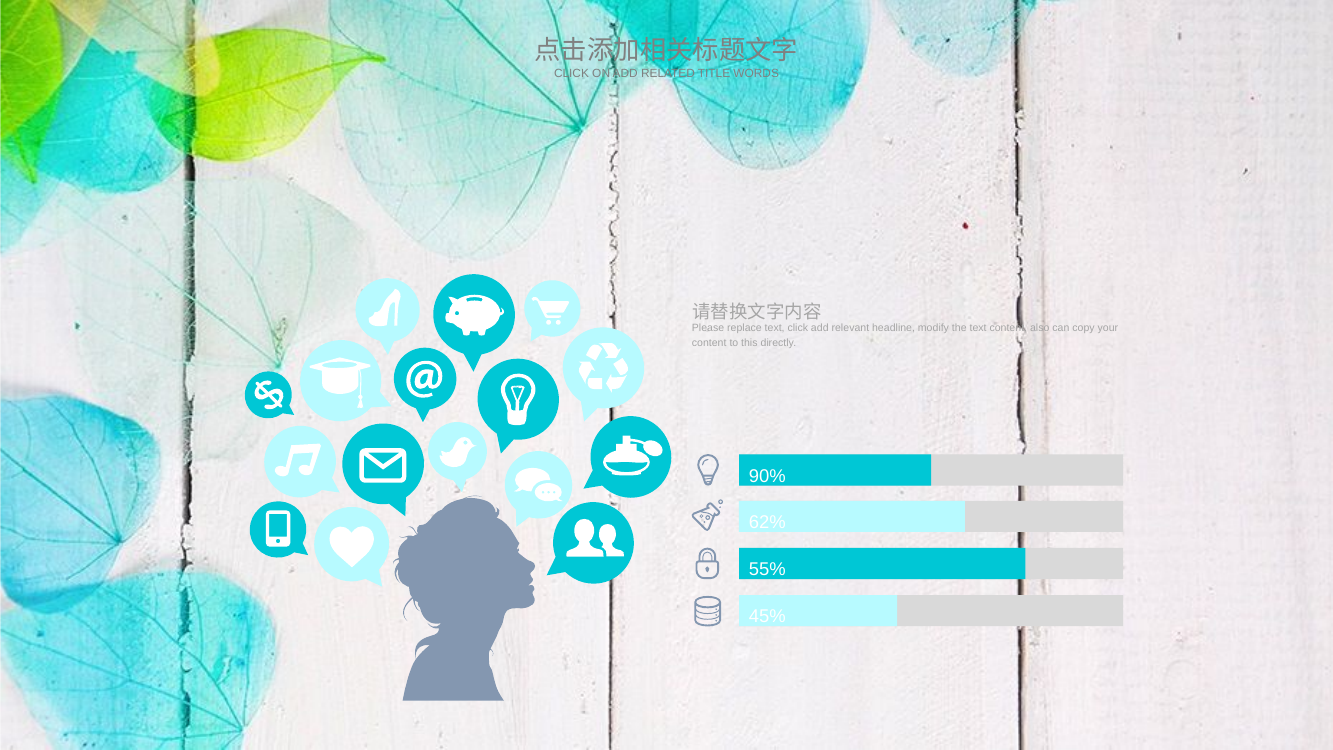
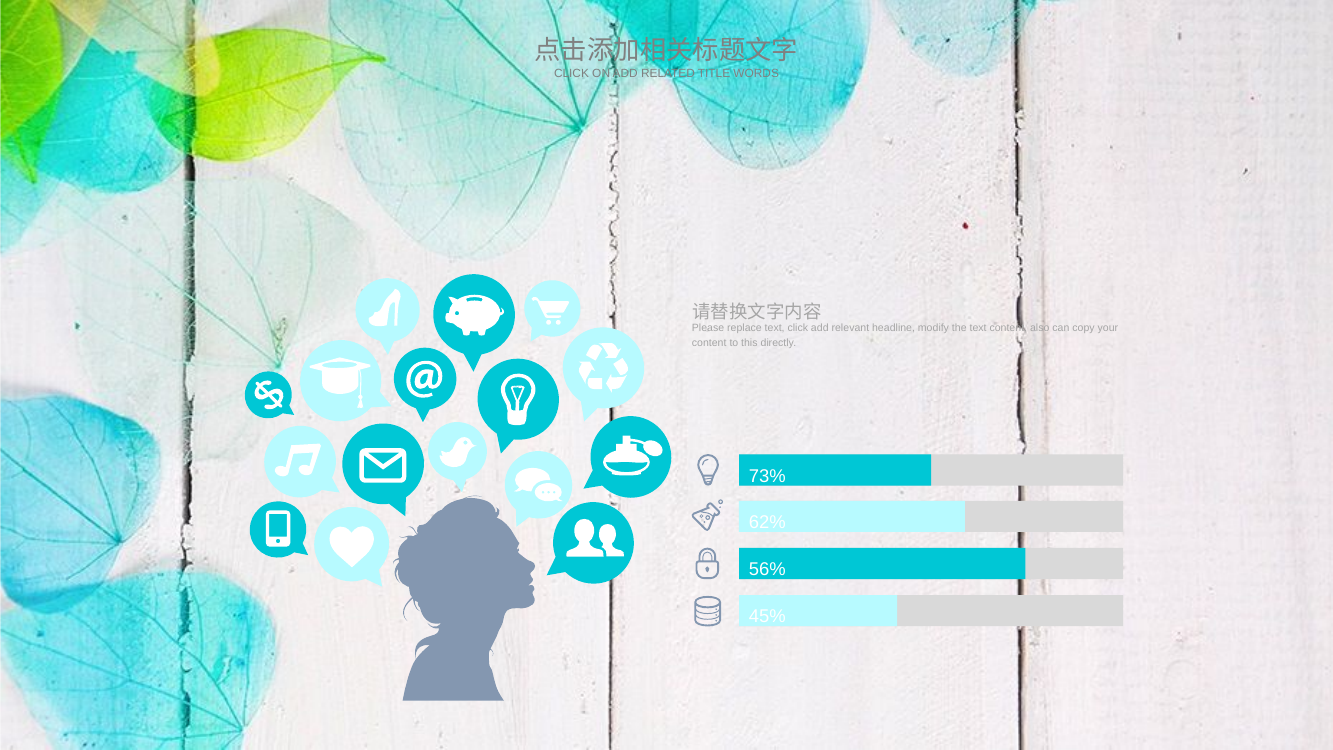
90%: 90% -> 73% (767, 476)
55%: 55% -> 56% (767, 569)
